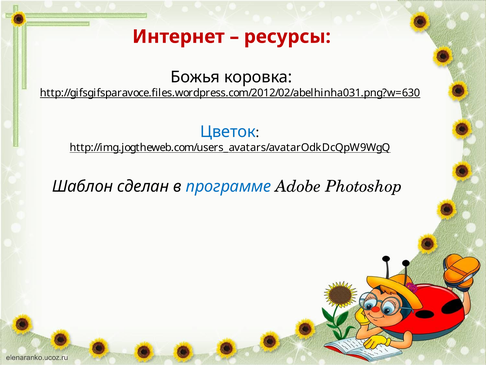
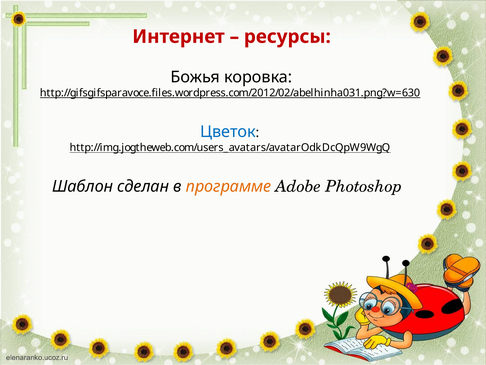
программе colour: blue -> orange (229, 186)
